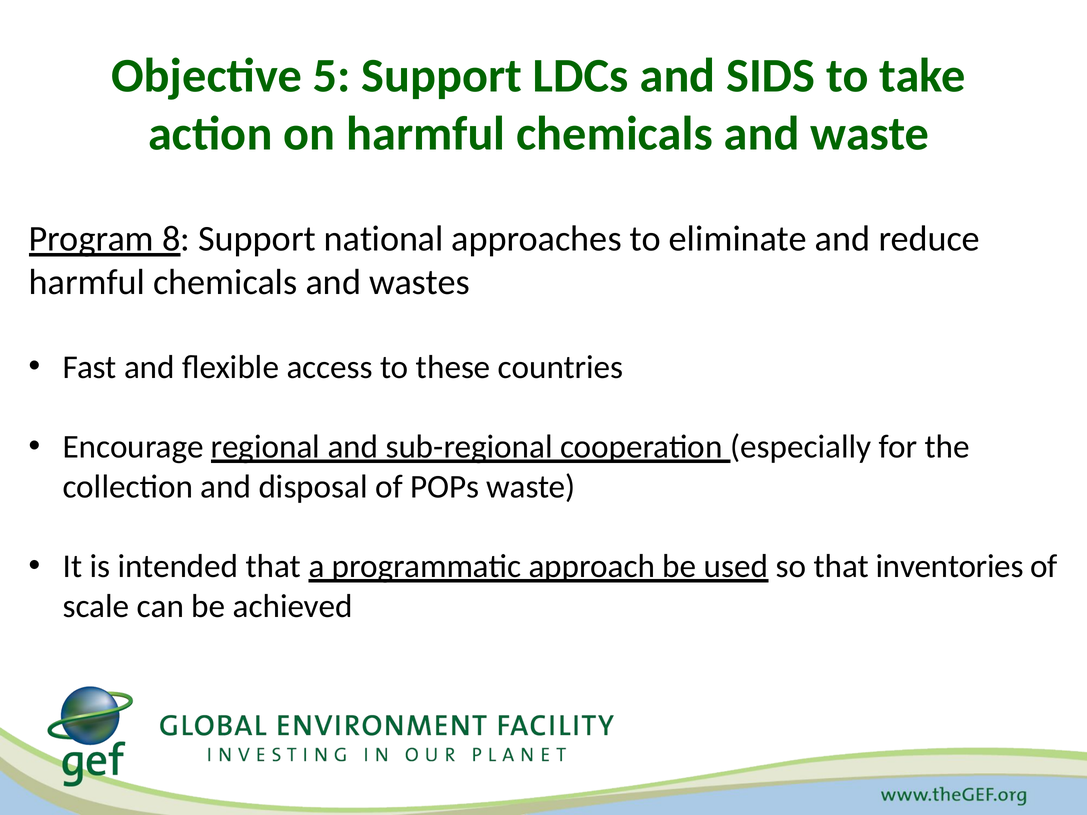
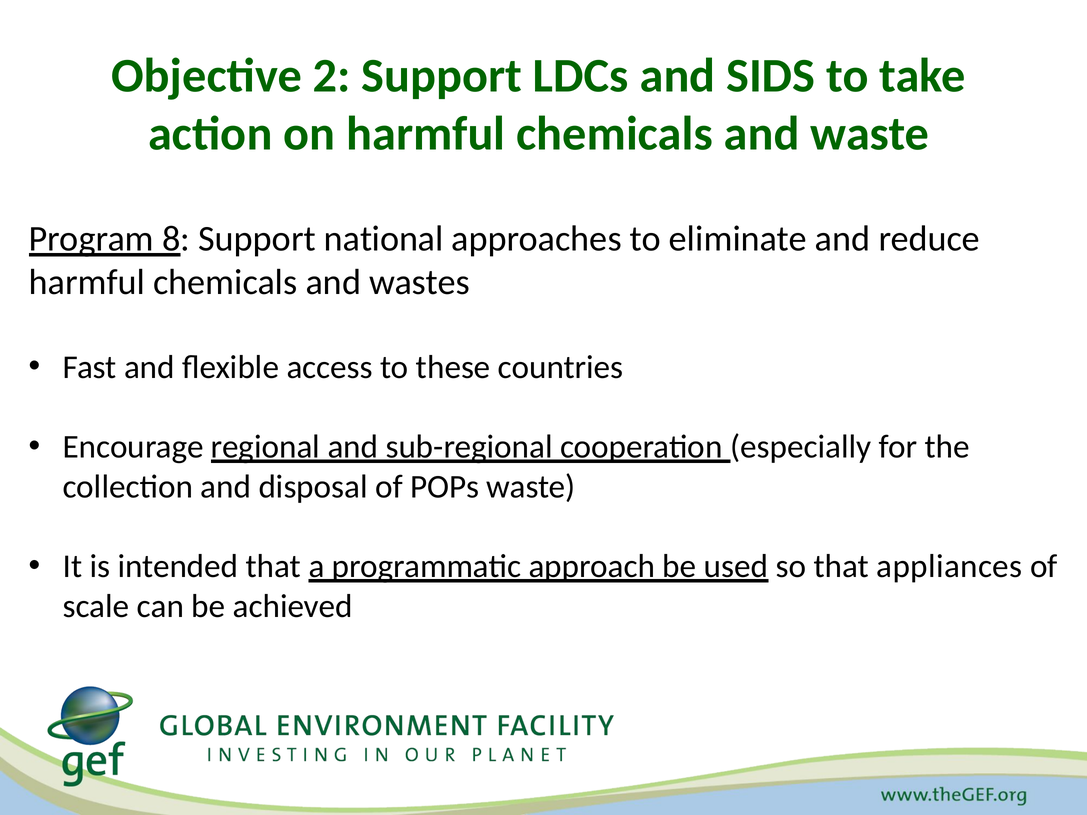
5: 5 -> 2 (332, 76)
inventories: inventories -> appliances (949, 567)
